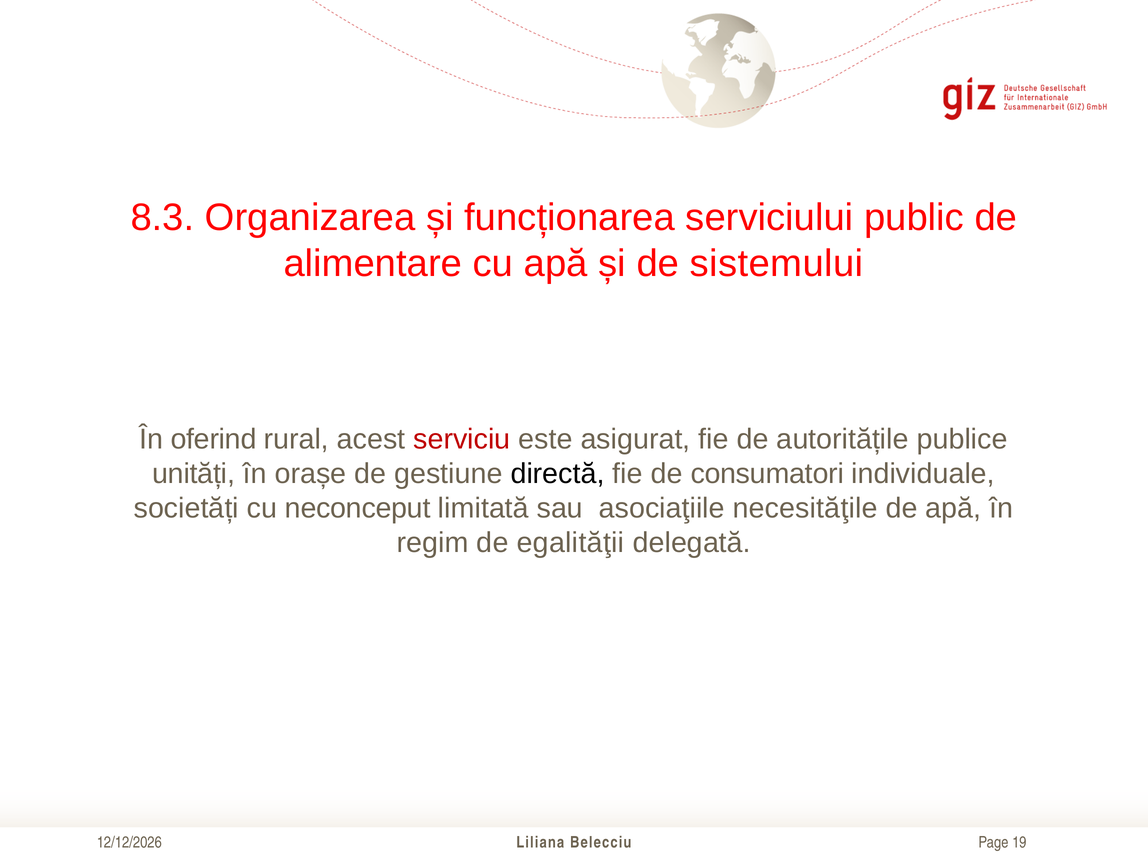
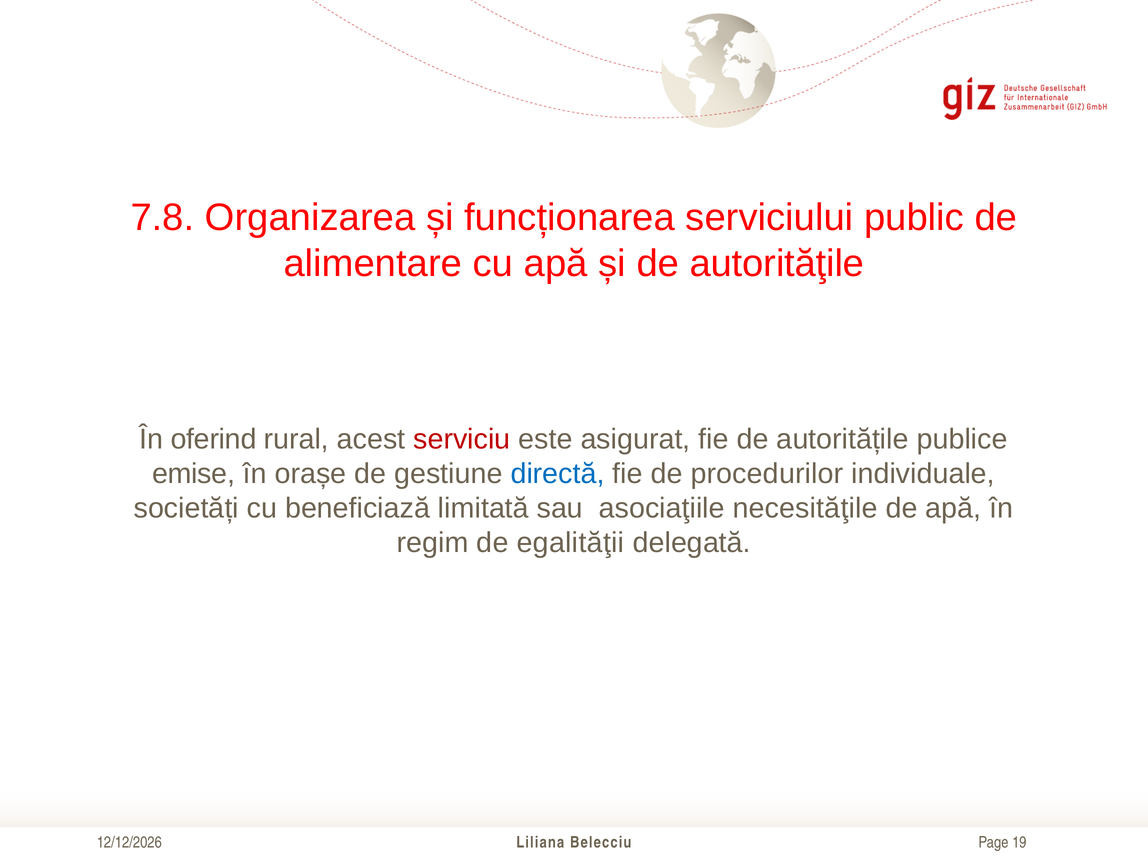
8.3: 8.3 -> 7.8 (162, 218)
sistemului: sistemului -> autorităţile (777, 264)
unități: unități -> emise (194, 474)
directă colour: black -> blue (558, 474)
consumatori: consumatori -> procedurilor (767, 474)
neconceput: neconceput -> beneficiază (358, 508)
